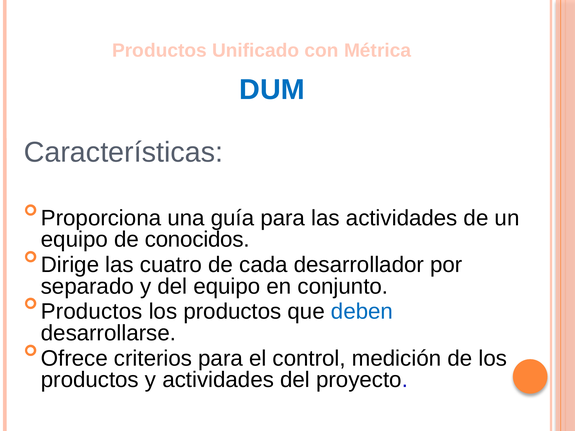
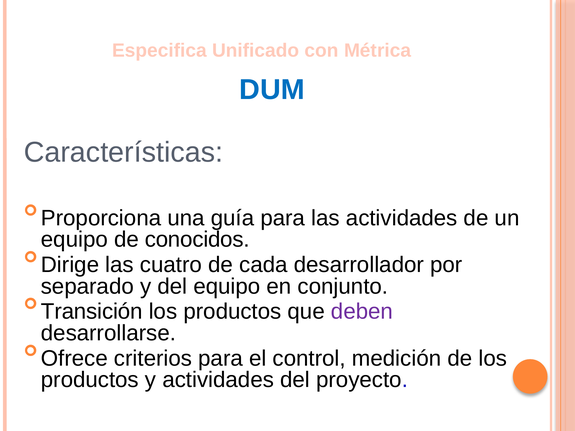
Productos: Productos -> Especifica (159, 51)
Productos: Productos -> Transición (92, 312)
deben colour: blue -> purple (362, 312)
